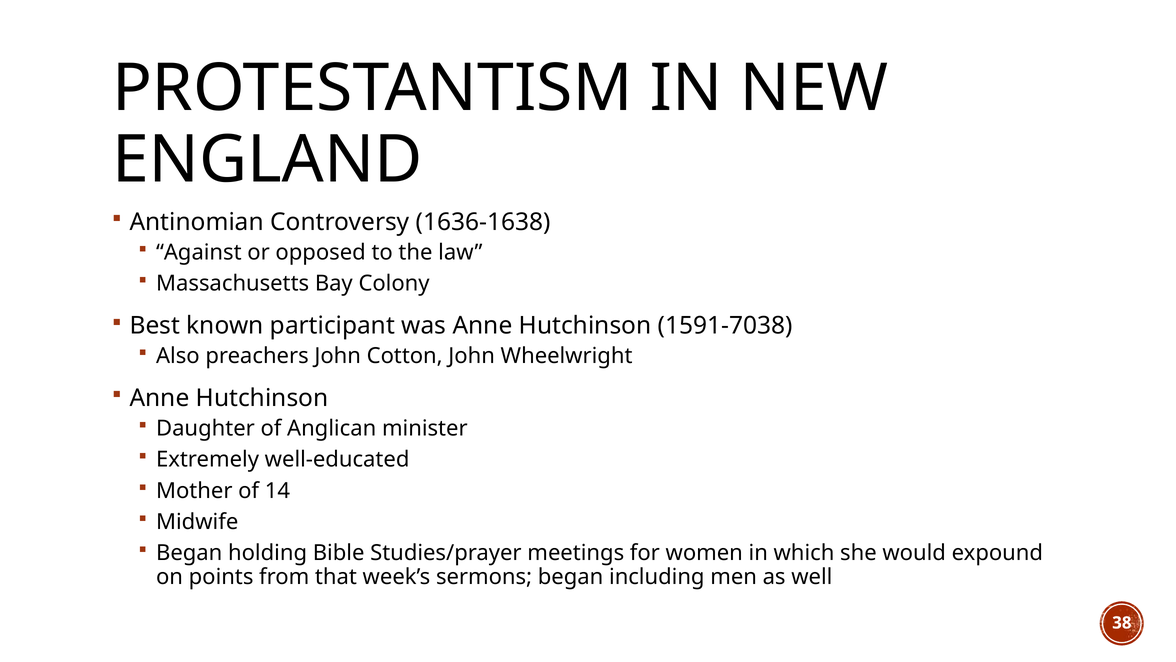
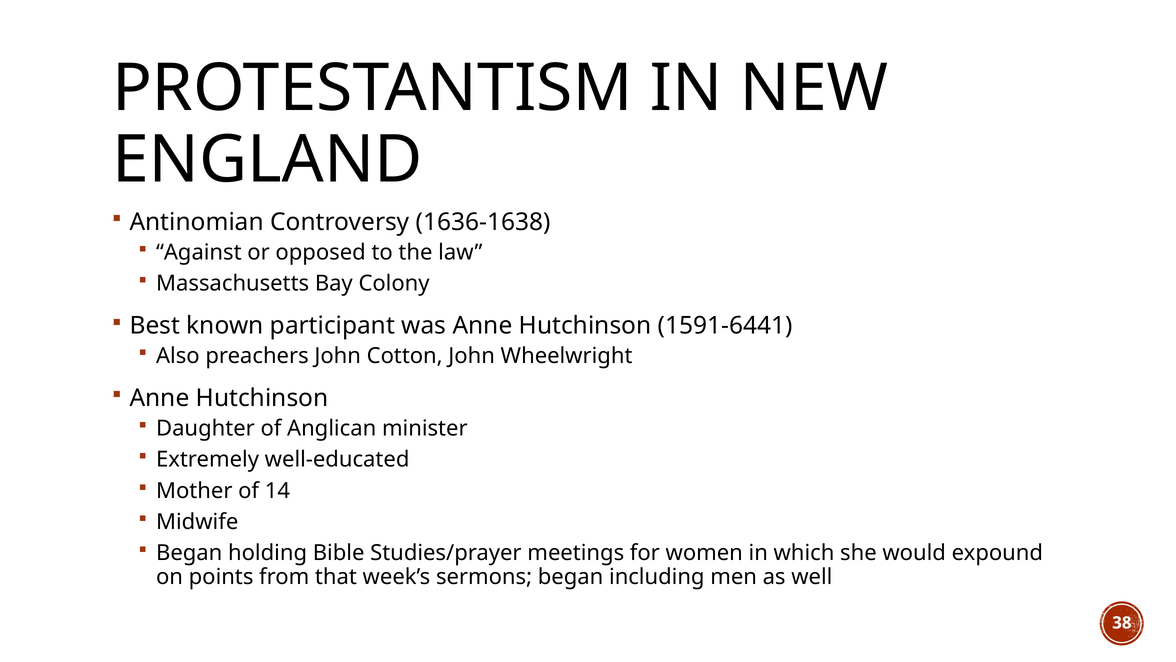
1591-7038: 1591-7038 -> 1591-6441 (725, 326)
